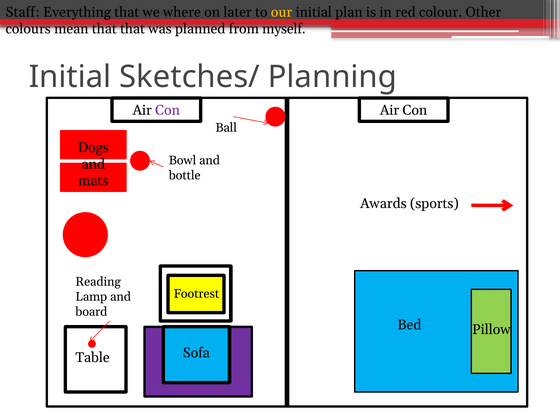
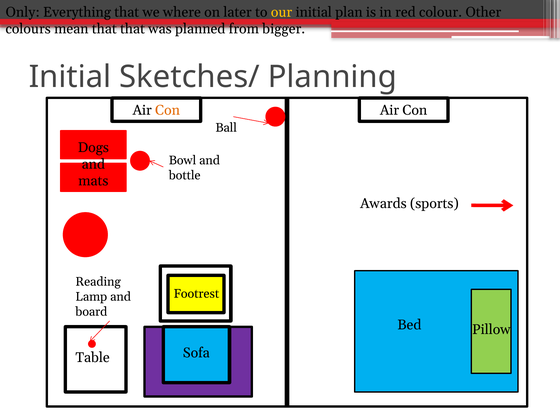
Staff: Staff -> Only (23, 12)
myself: myself -> bigger (284, 29)
Con colour: purple -> orange (168, 110)
